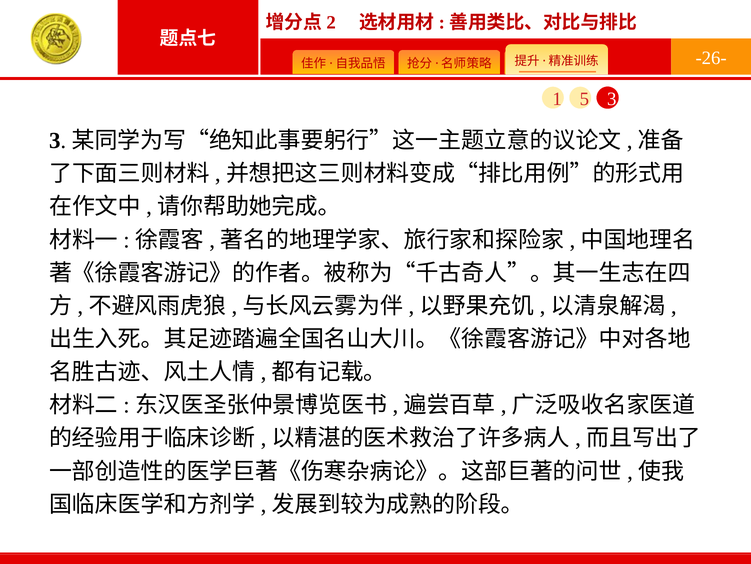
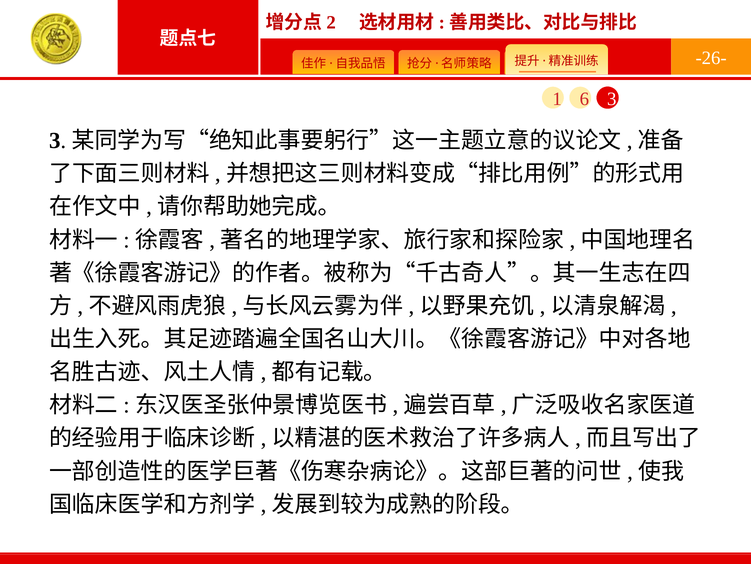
5: 5 -> 6 (584, 99)
